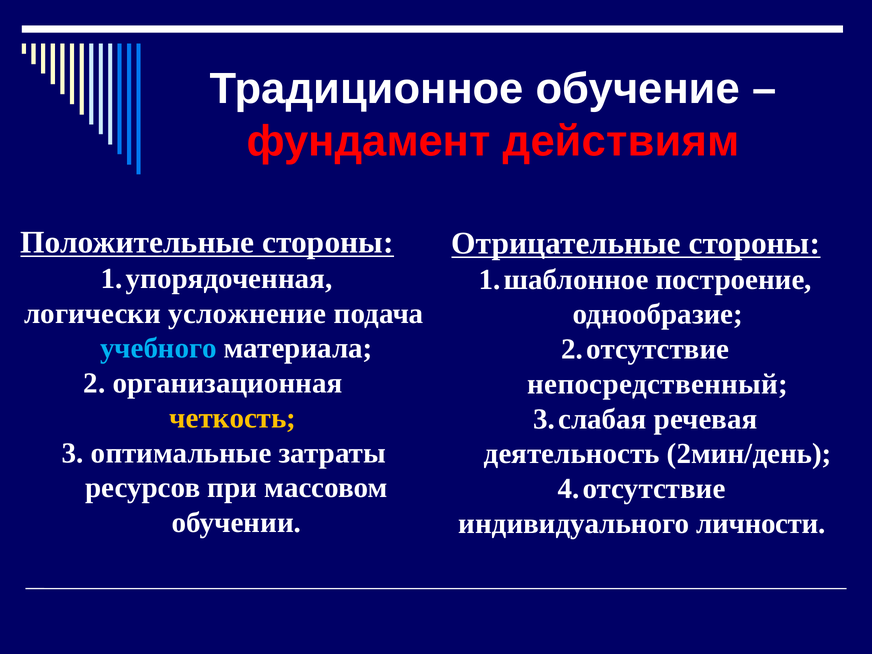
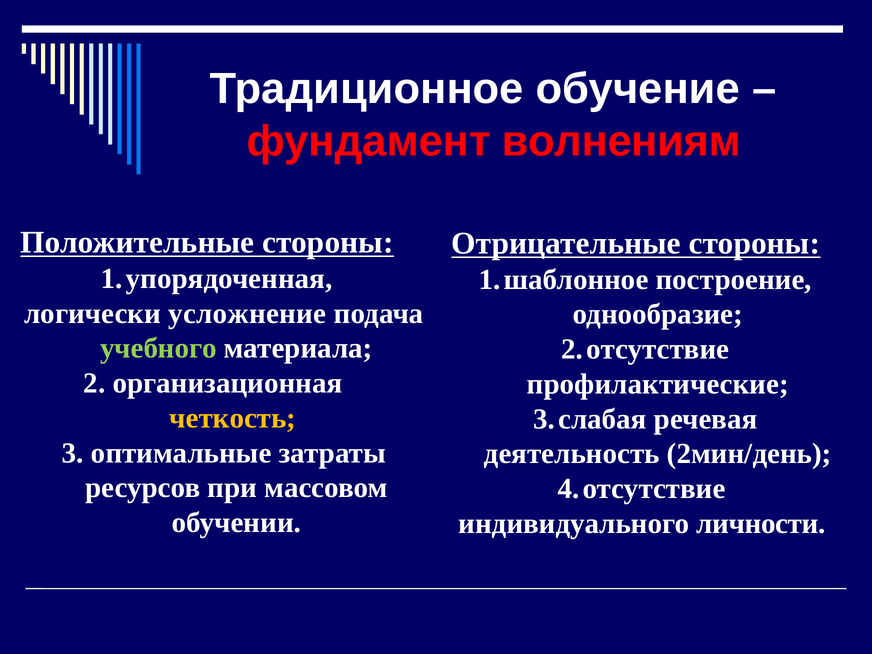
действиям: действиям -> волнениям (621, 141)
учебного colour: light blue -> light green (158, 348)
непосредственный: непосредственный -> профилактические (658, 384)
